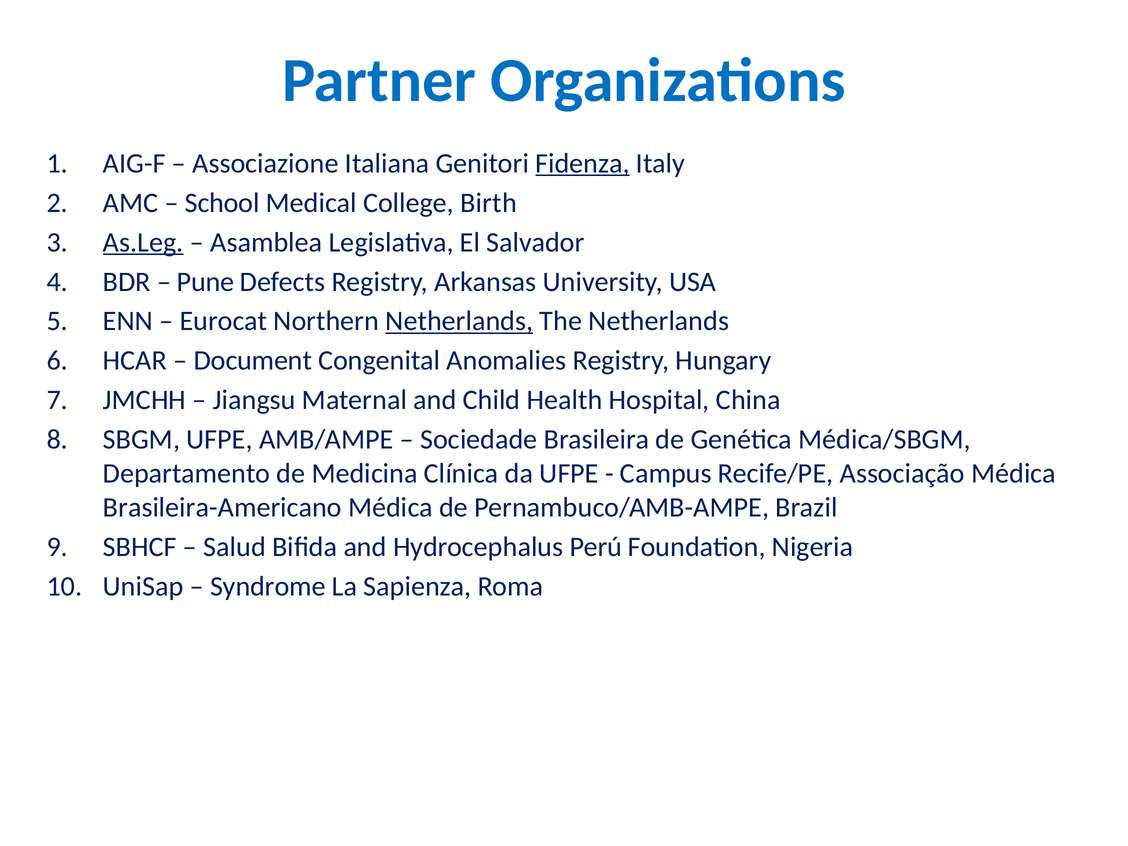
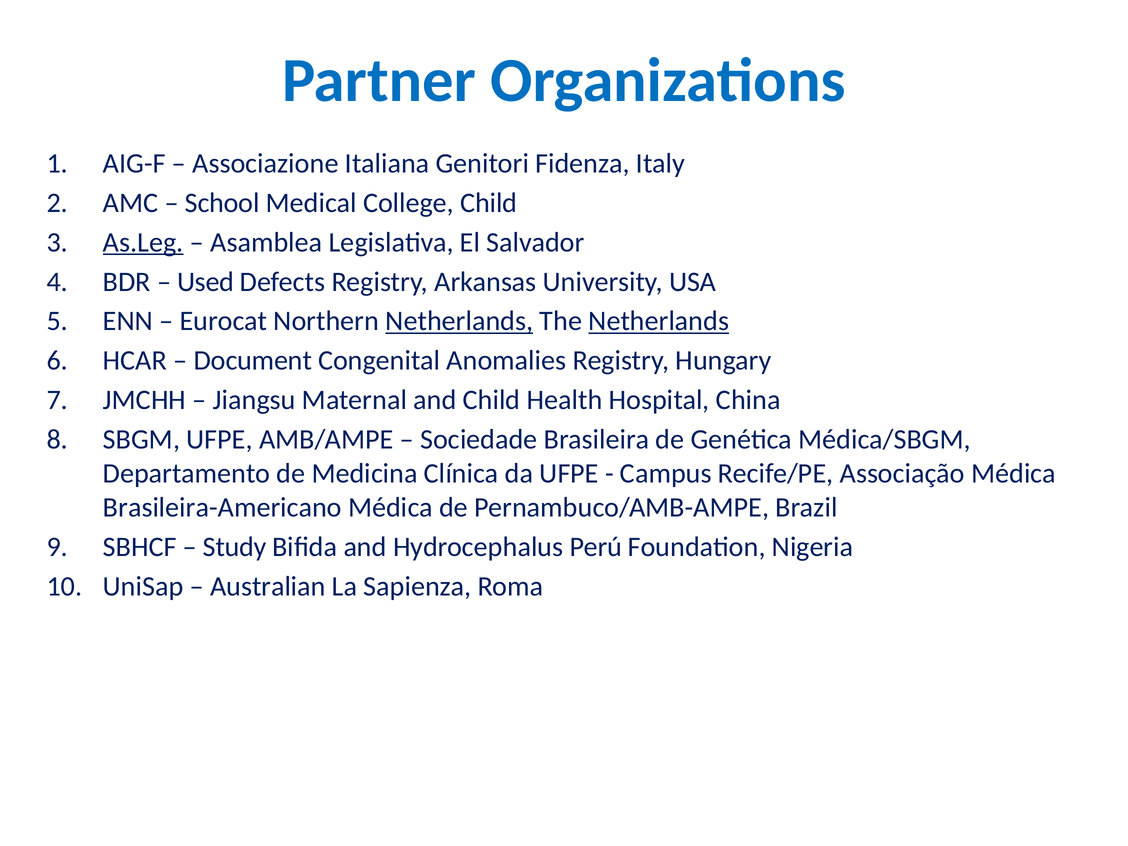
Fidenza underline: present -> none (583, 163)
College Birth: Birth -> Child (489, 203)
Pune: Pune -> Used (206, 282)
Netherlands underline: none -> present (659, 321)
Salud: Salud -> Study (235, 547)
Syndrome: Syndrome -> Australian (268, 586)
